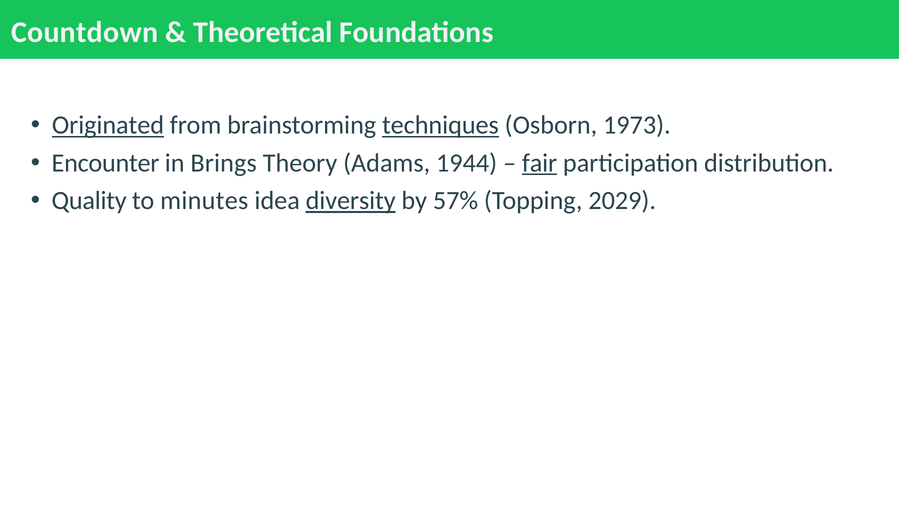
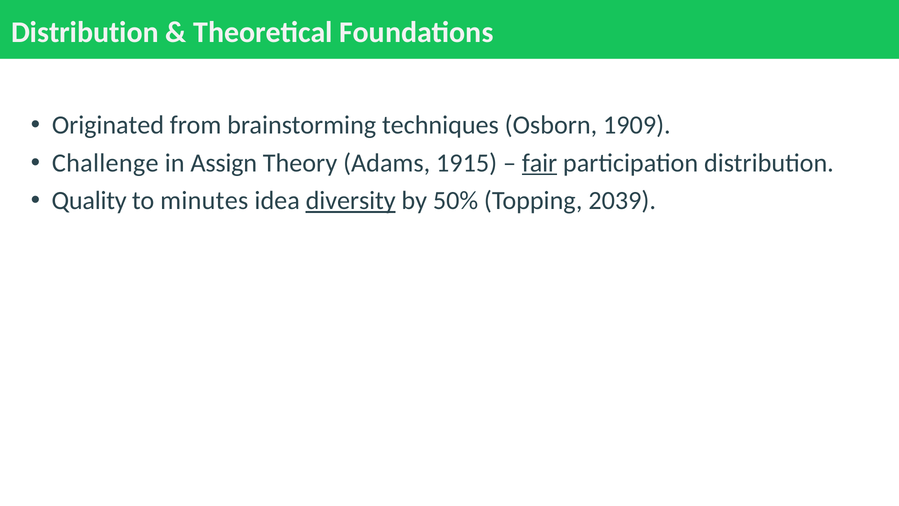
Countdown: Countdown -> Distribution (85, 32)
Originated underline: present -> none (108, 125)
techniques underline: present -> none (440, 125)
1973: 1973 -> 1909 (637, 125)
Encounter: Encounter -> Challenge (105, 163)
Brings: Brings -> Assign (224, 163)
1944: 1944 -> 1915 (467, 163)
57%: 57% -> 50% (456, 201)
2029: 2029 -> 2039 (622, 201)
